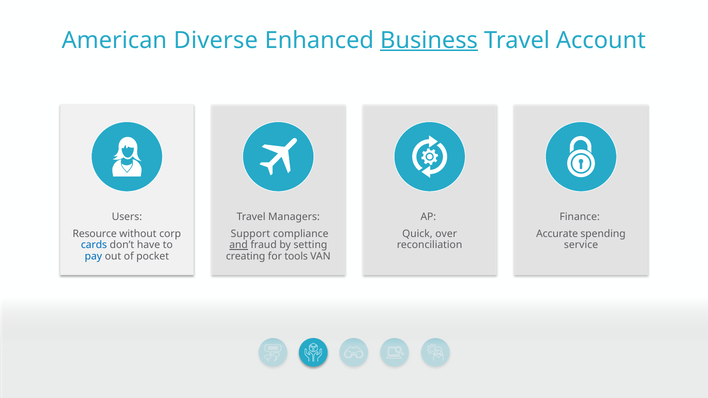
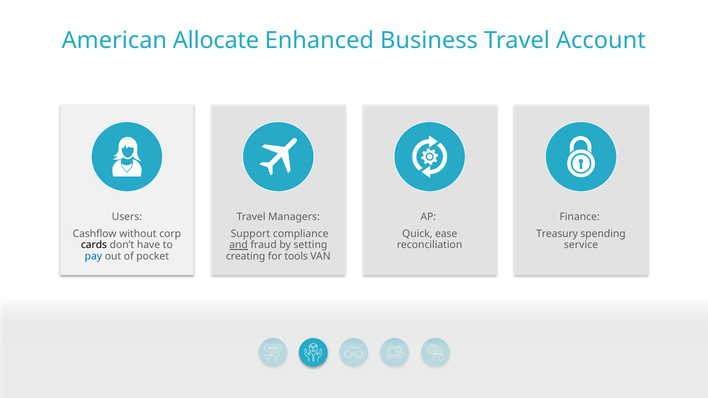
Diverse: Diverse -> Allocate (216, 40)
Business underline: present -> none (429, 40)
Resource: Resource -> Cashflow (95, 234)
over: over -> ease (446, 234)
Accurate: Accurate -> Treasury (557, 234)
cards colour: blue -> black (94, 245)
